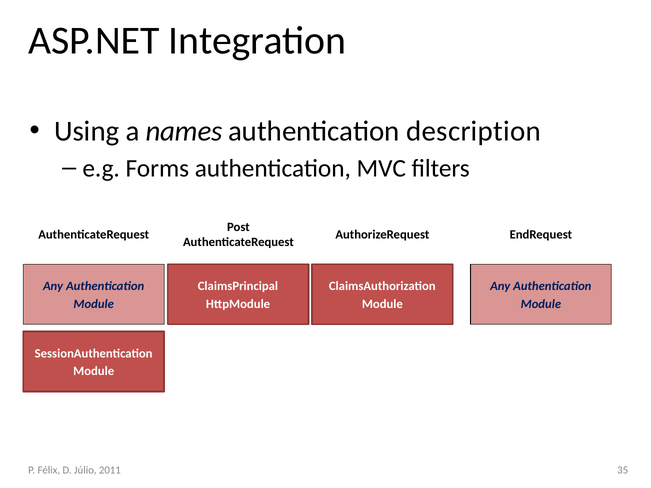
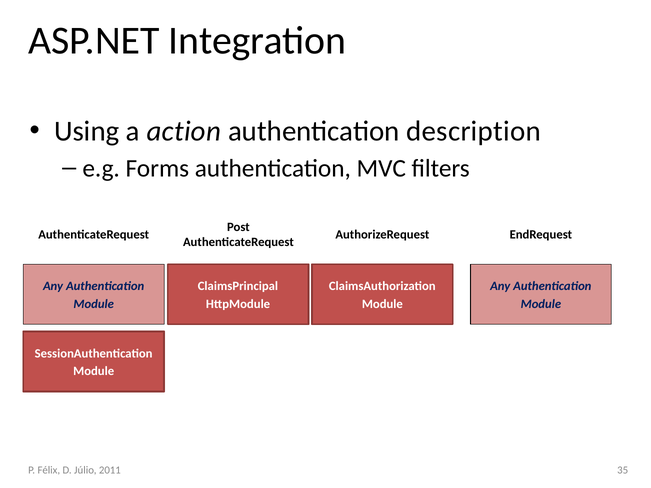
names: names -> action (184, 131)
